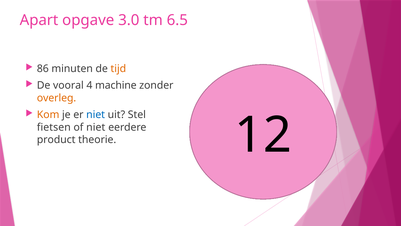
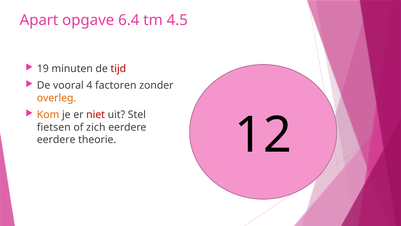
3.0: 3.0 -> 6.4 (129, 20)
6.5: 6.5 -> 4.5 (177, 20)
86: 86 -> 19 (43, 69)
tijd colour: orange -> red (118, 69)
machine: machine -> factoren (116, 85)
niet colour: blue -> red (96, 115)
of niet: niet -> zich (96, 127)
product: product -> eerdere (56, 140)
